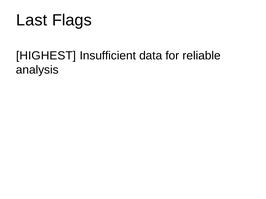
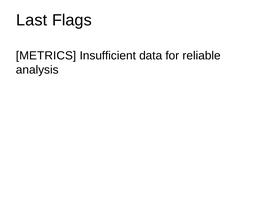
HIGHEST: HIGHEST -> METRICS (46, 56)
